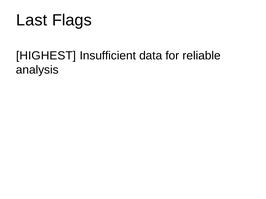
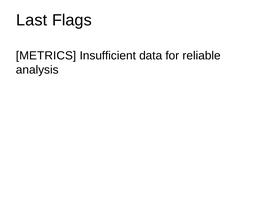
HIGHEST: HIGHEST -> METRICS (46, 56)
